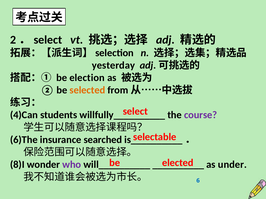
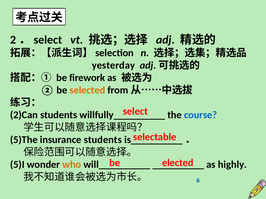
election: election -> firework (87, 78)
4)Can: 4)Can -> 2)Can (24, 115)
course colour: purple -> blue (201, 115)
6)The: 6)The -> 5)The (24, 140)
insurance searched: searched -> students (103, 140)
8)I: 8)I -> 5)I (17, 165)
who colour: purple -> orange (72, 165)
under: under -> highly (232, 165)
